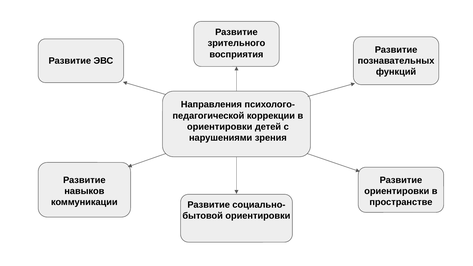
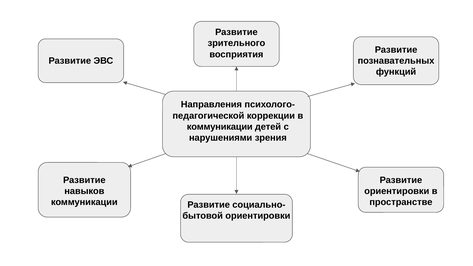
ориентировки: ориентировки -> коммуникации (220, 127)
